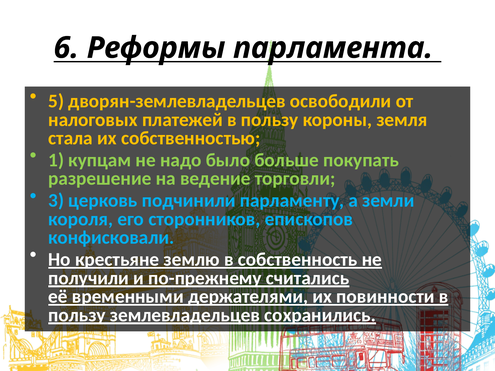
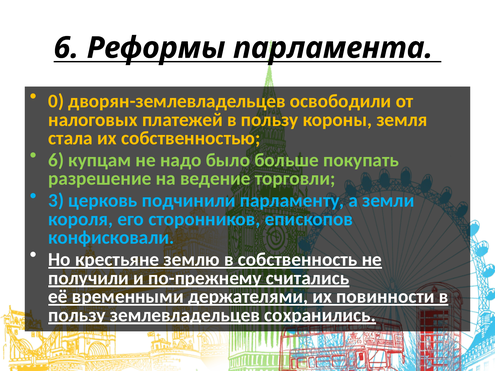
5: 5 -> 0 (56, 101)
1: 1 -> 6 (56, 160)
